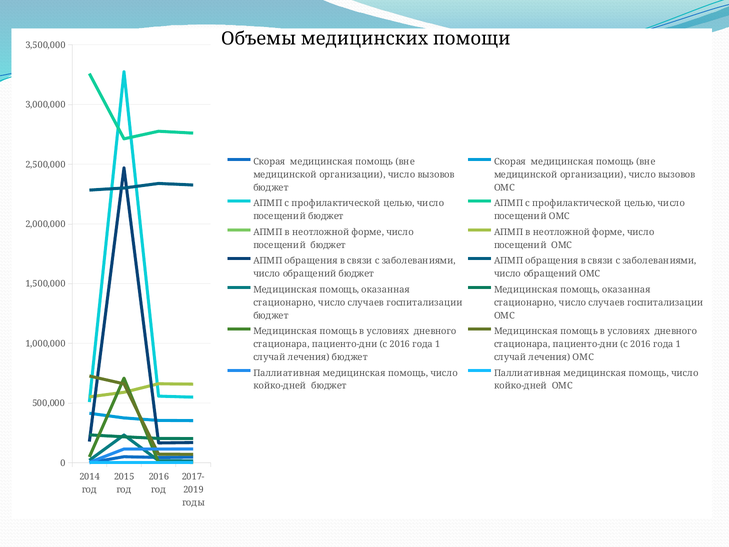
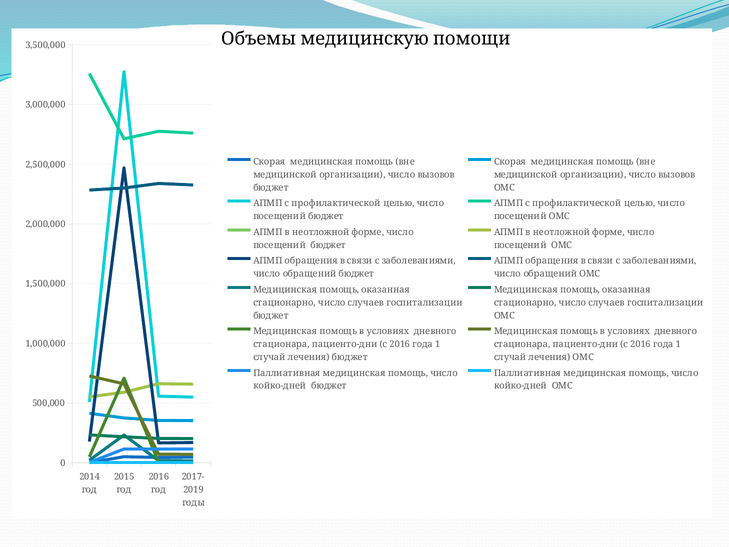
медицинских: медицинских -> медицинскую (365, 39)
